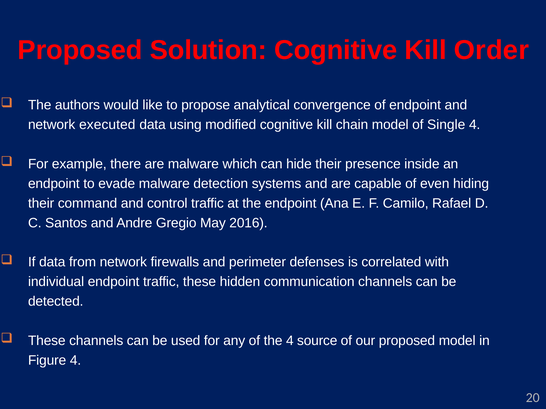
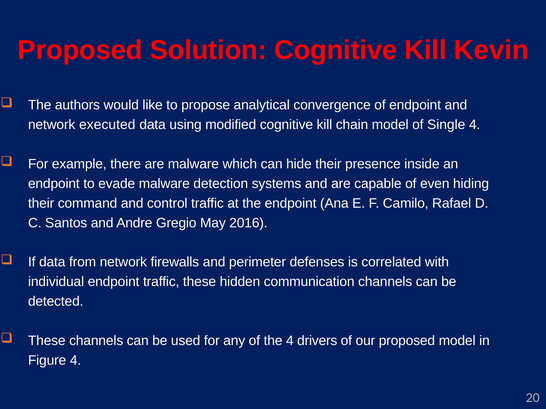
Order: Order -> Kevin (491, 50)
source: source -> drivers (317, 341)
